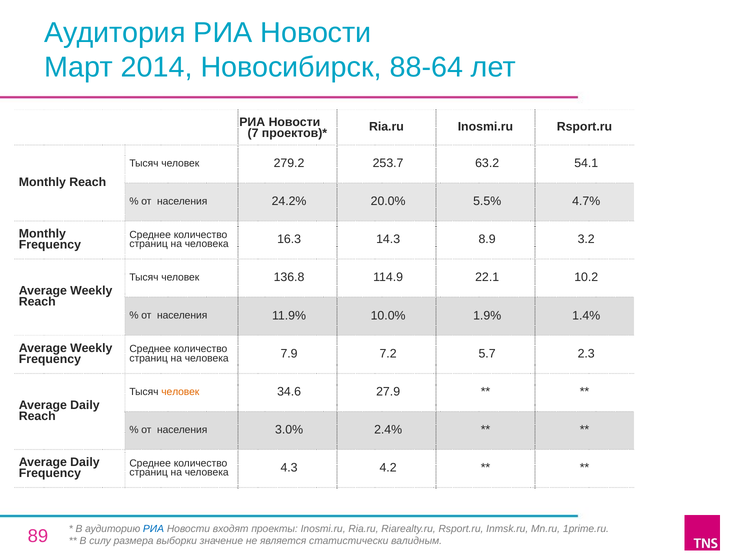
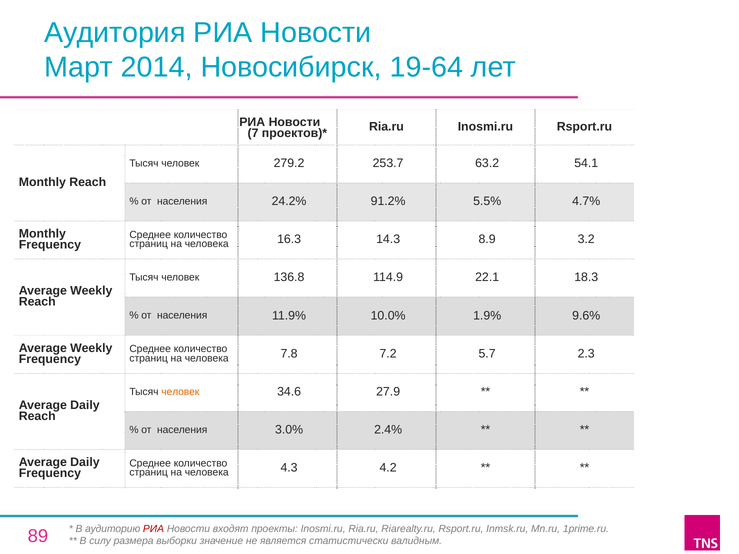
88-64: 88-64 -> 19-64 (426, 67)
20.0%: 20.0% -> 91.2% (388, 201)
10.2: 10.2 -> 18.3 (586, 278)
1.4%: 1.4% -> 9.6% (586, 316)
7.9: 7.9 -> 7.8 (289, 354)
РИА colour: blue -> red (153, 529)
